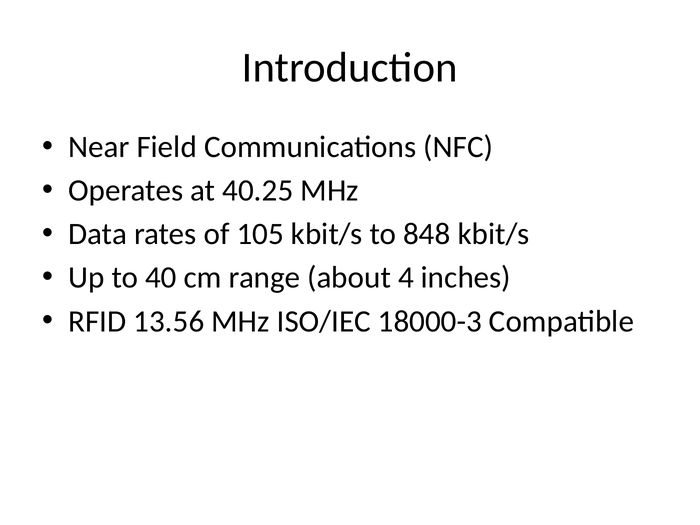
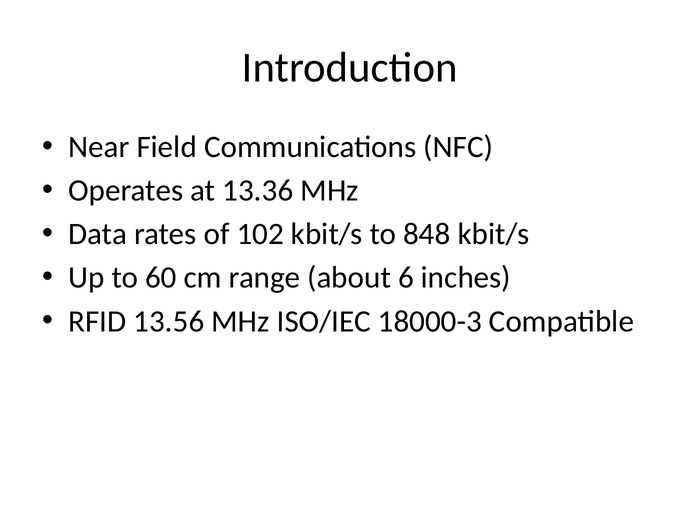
40.25: 40.25 -> 13.36 (258, 190)
105: 105 -> 102 (260, 234)
40: 40 -> 60 (161, 278)
4: 4 -> 6 (406, 278)
